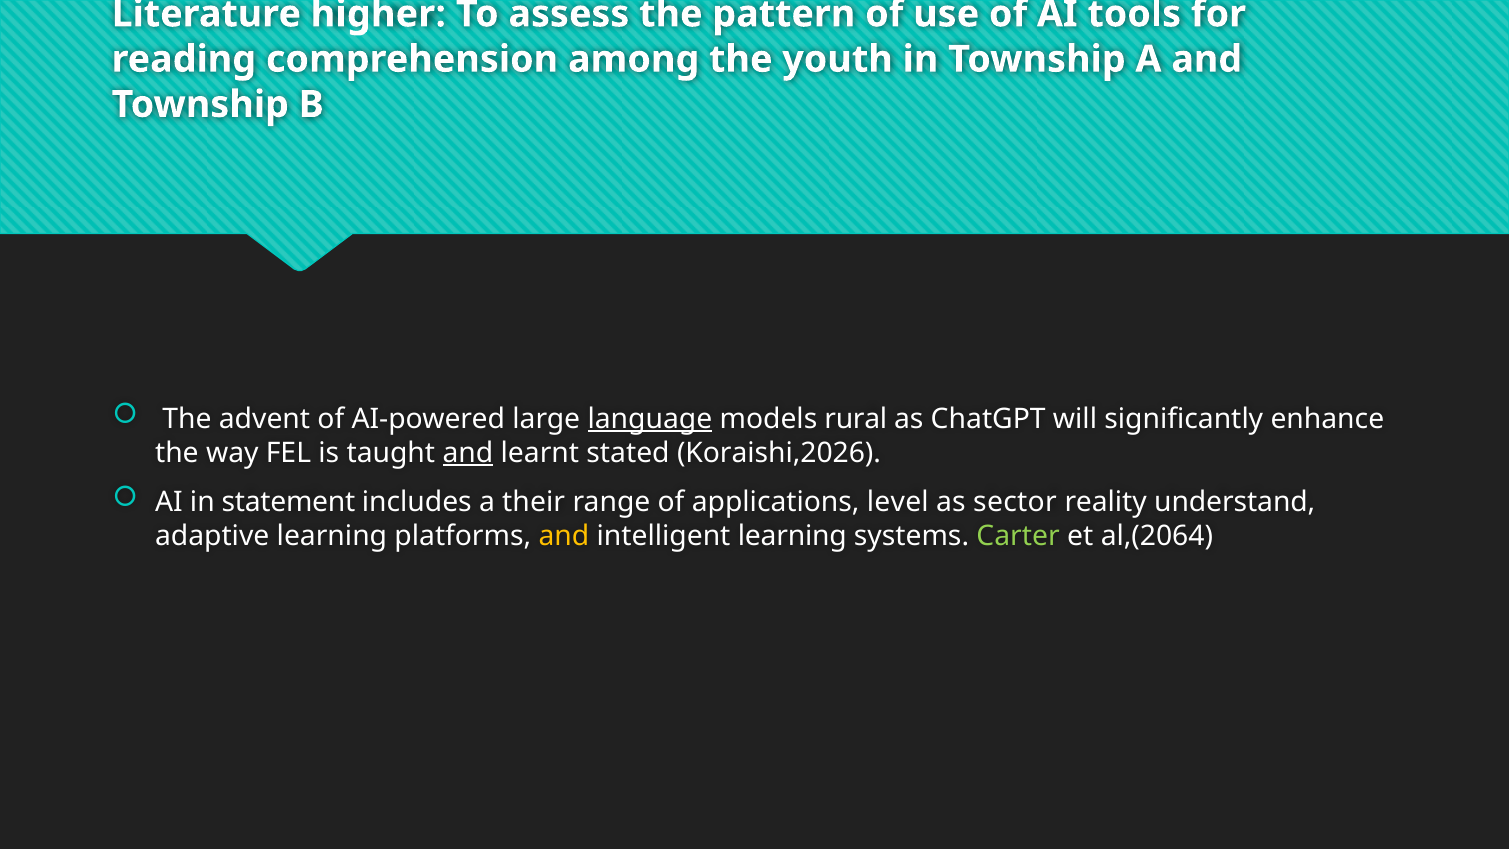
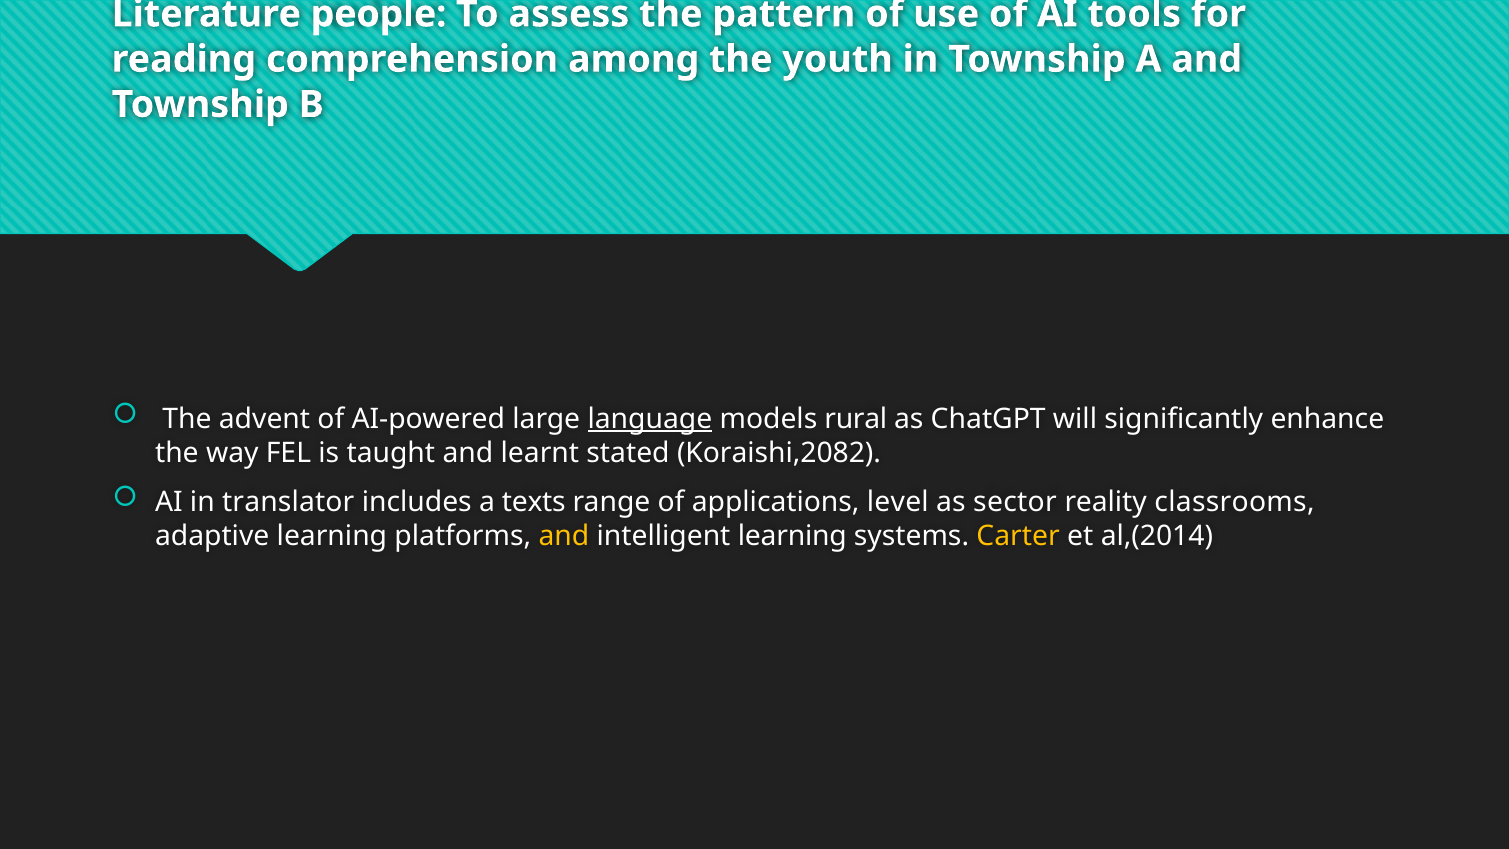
higher: higher -> people (379, 14)
and underline: present -> none (468, 453)
Koraishi,2026: Koraishi,2026 -> Koraishi,2082 (779, 453)
statement: statement -> translator (288, 502)
their: their -> texts (534, 502)
understand: understand -> classrooms (1235, 502)
Carter colour: light green -> yellow (1018, 536)
al,(2064: al,(2064 -> al,(2014 (1157, 536)
